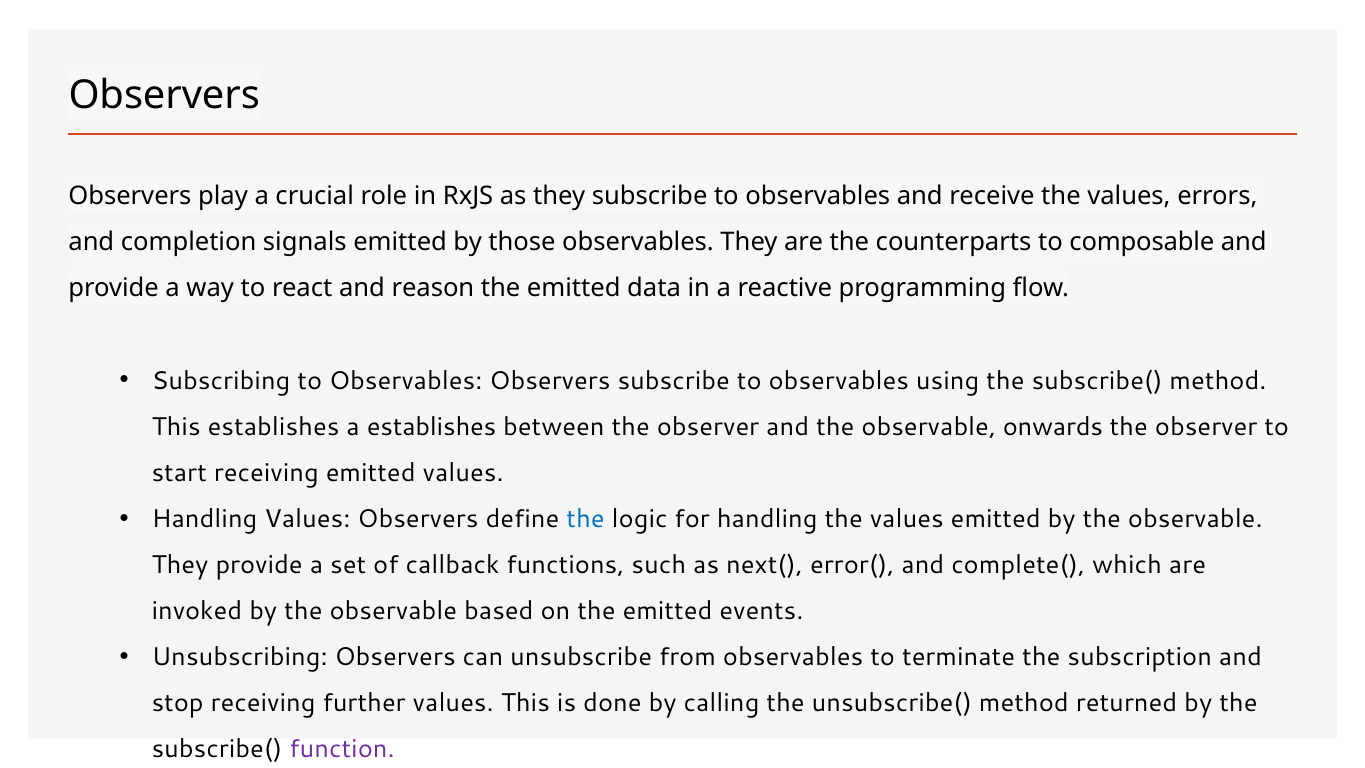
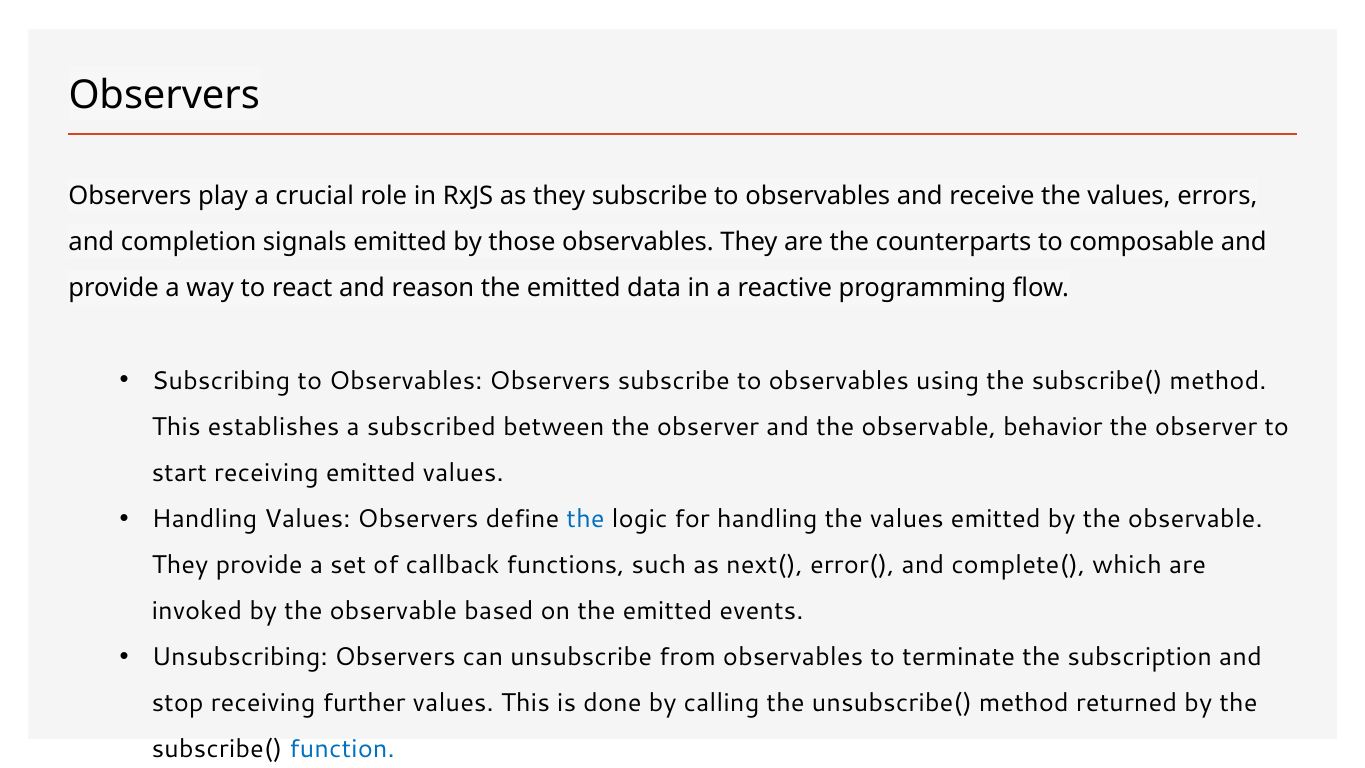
a establishes: establishes -> subscribed (431, 427)
onwards: onwards -> behavior (1053, 427)
function colour: purple -> blue (342, 749)
